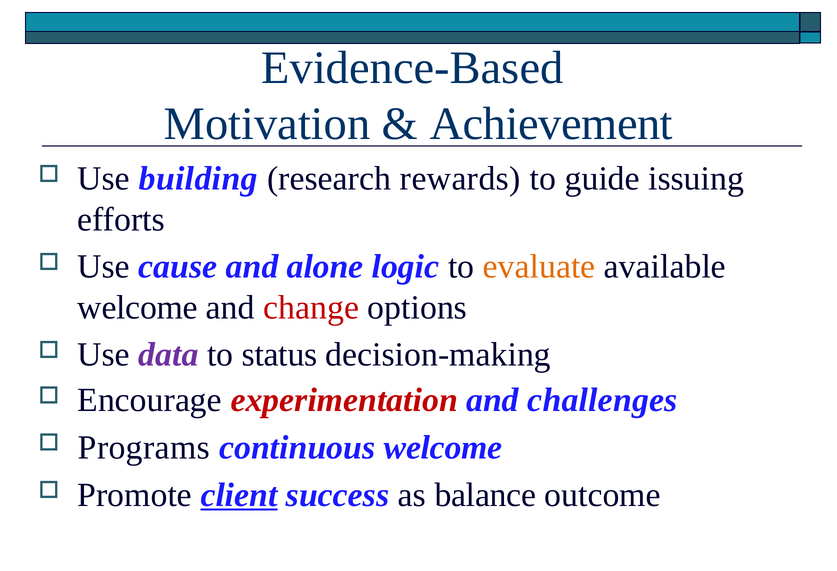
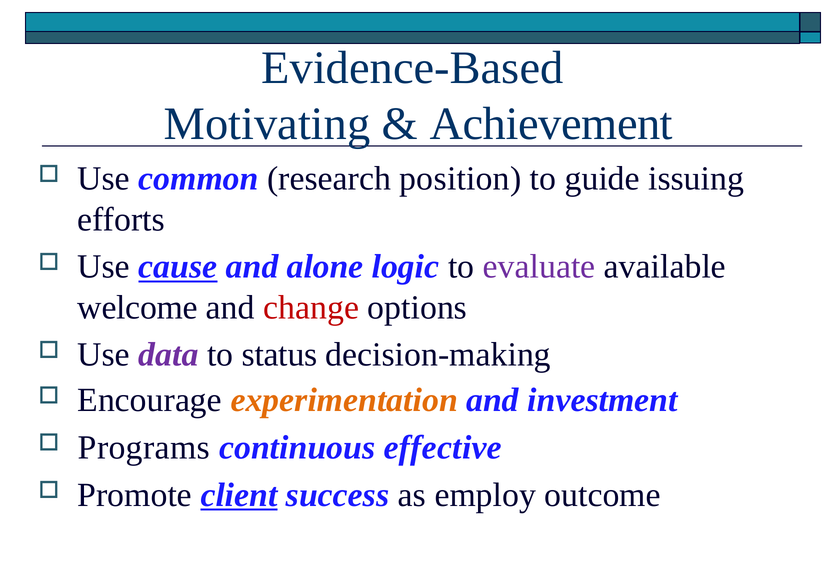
Motivation: Motivation -> Motivating (267, 124)
building: building -> common (198, 179)
rewards: rewards -> position (460, 179)
cause underline: none -> present (178, 267)
evaluate colour: orange -> purple (539, 267)
experimentation colour: red -> orange (344, 400)
challenges: challenges -> investment (602, 400)
continuous welcome: welcome -> effective (443, 447)
balance: balance -> employ (485, 495)
